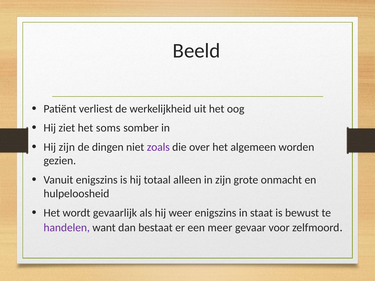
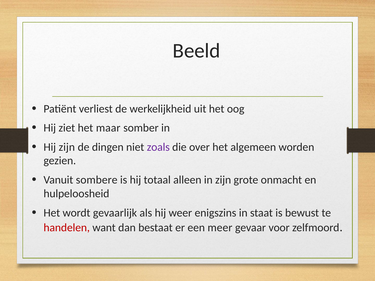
soms: soms -> maar (108, 128)
Vanuit enigszins: enigszins -> sombere (97, 180)
handelen colour: purple -> red (67, 228)
